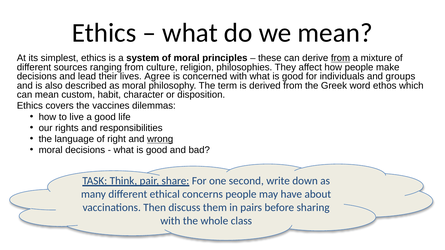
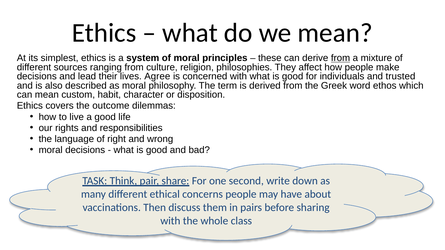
groups: groups -> trusted (400, 76)
vaccines: vaccines -> outcome (111, 106)
wrong underline: present -> none (160, 139)
